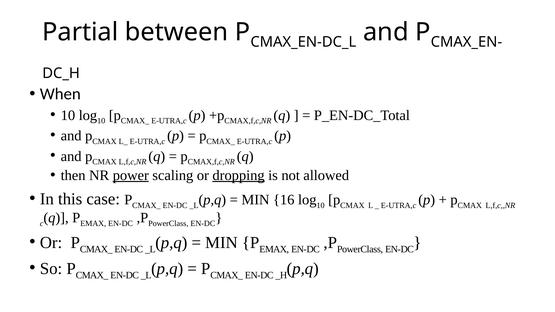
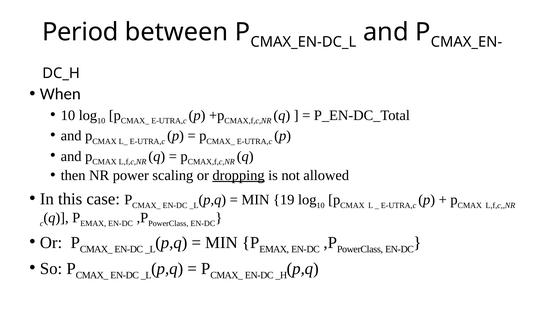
Partial: Partial -> Period (80, 32)
power underline: present -> none (131, 175)
16: 16 -> 19 (284, 200)
